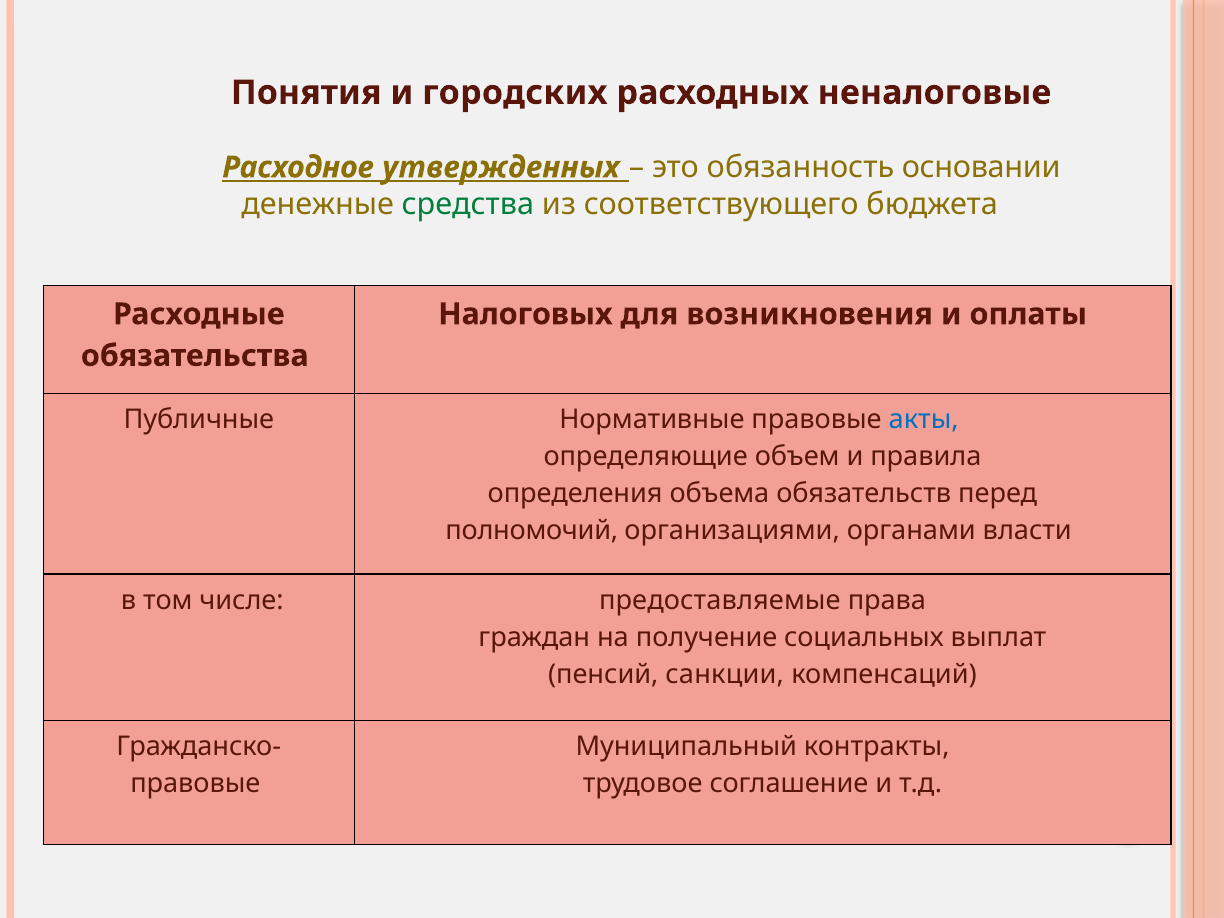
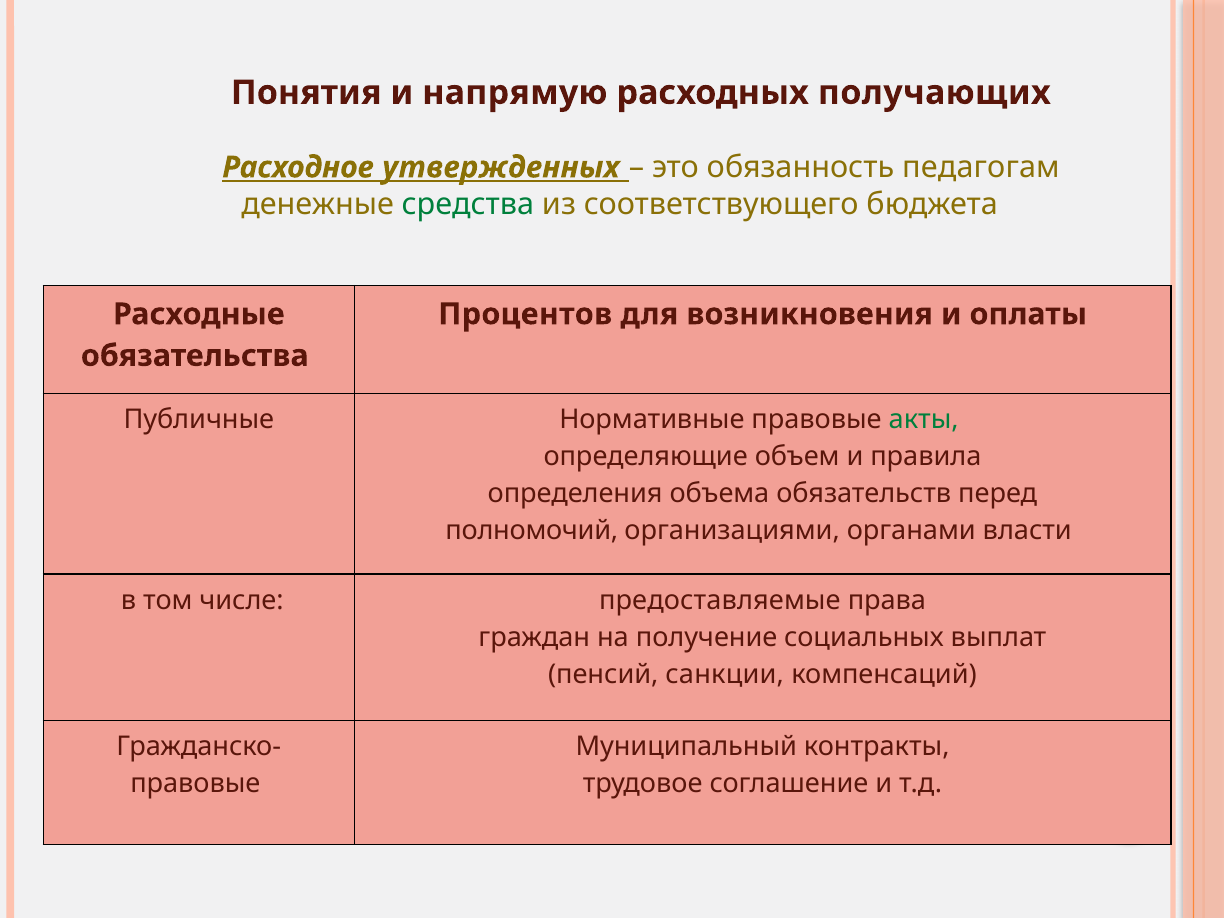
городских: городских -> напрямую (515, 93)
неналоговые: неналоговые -> получающих (934, 93)
основании: основании -> педагогам (981, 167)
Налоговых: Налоговых -> Процентов (525, 314)
акты colour: blue -> green (924, 420)
